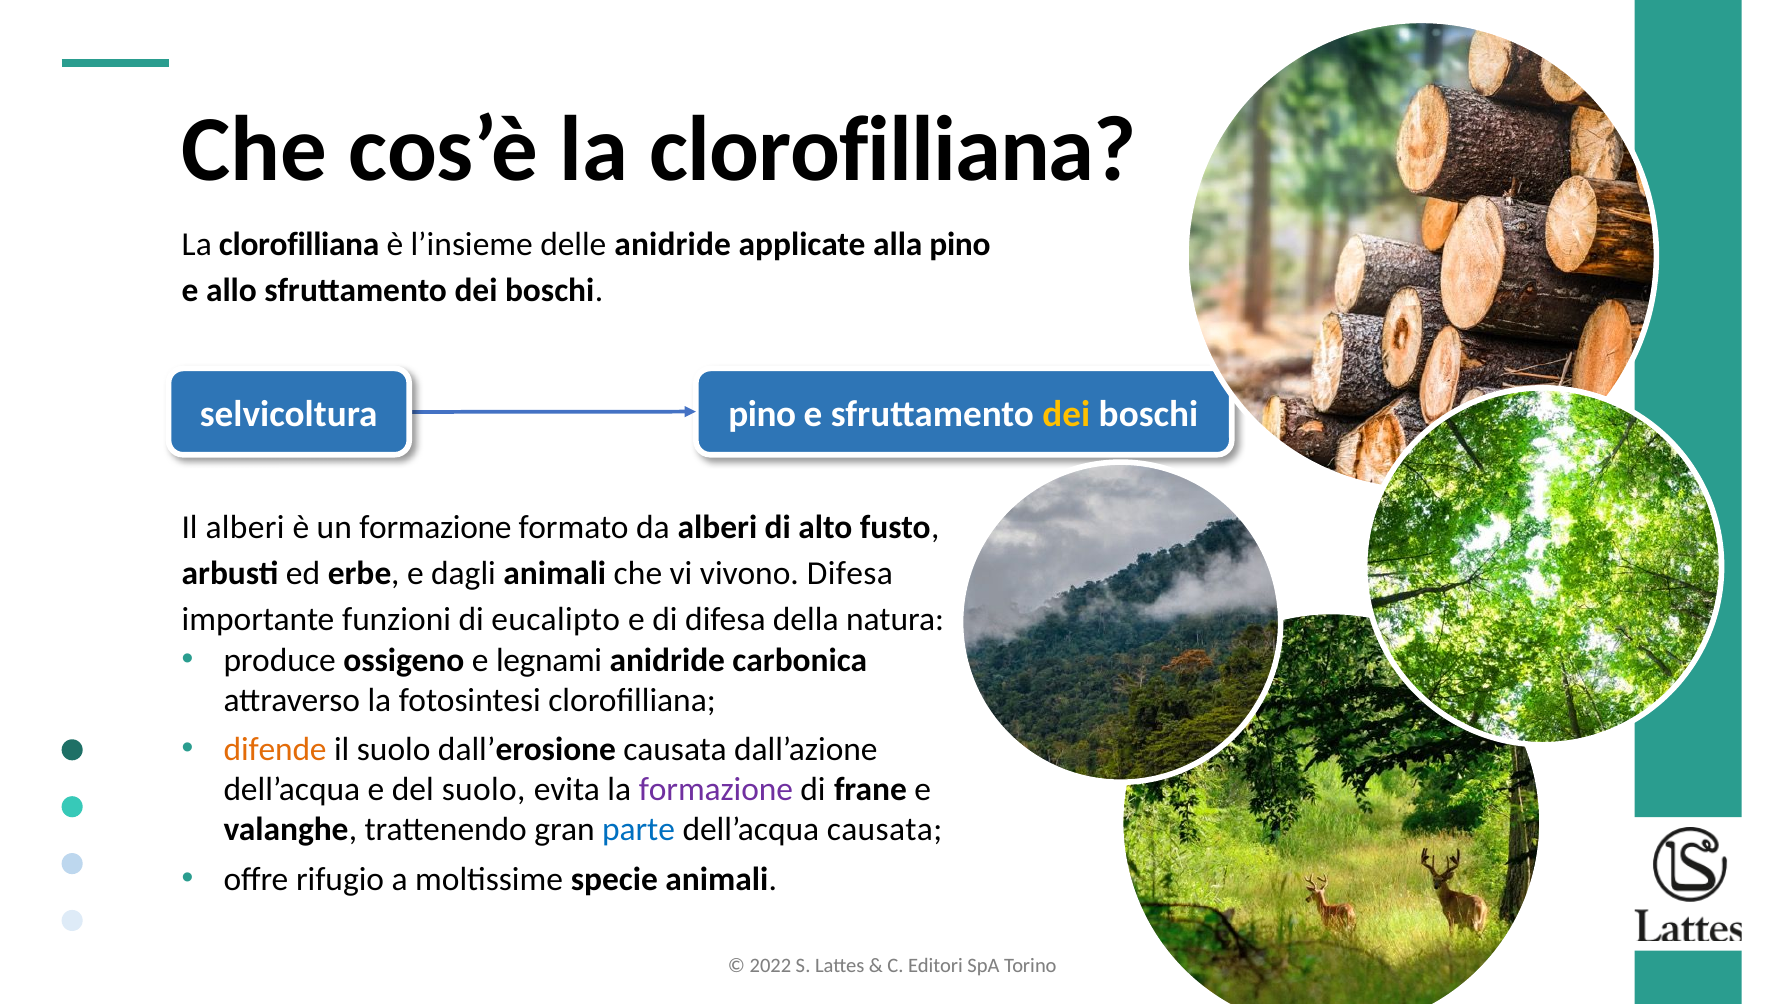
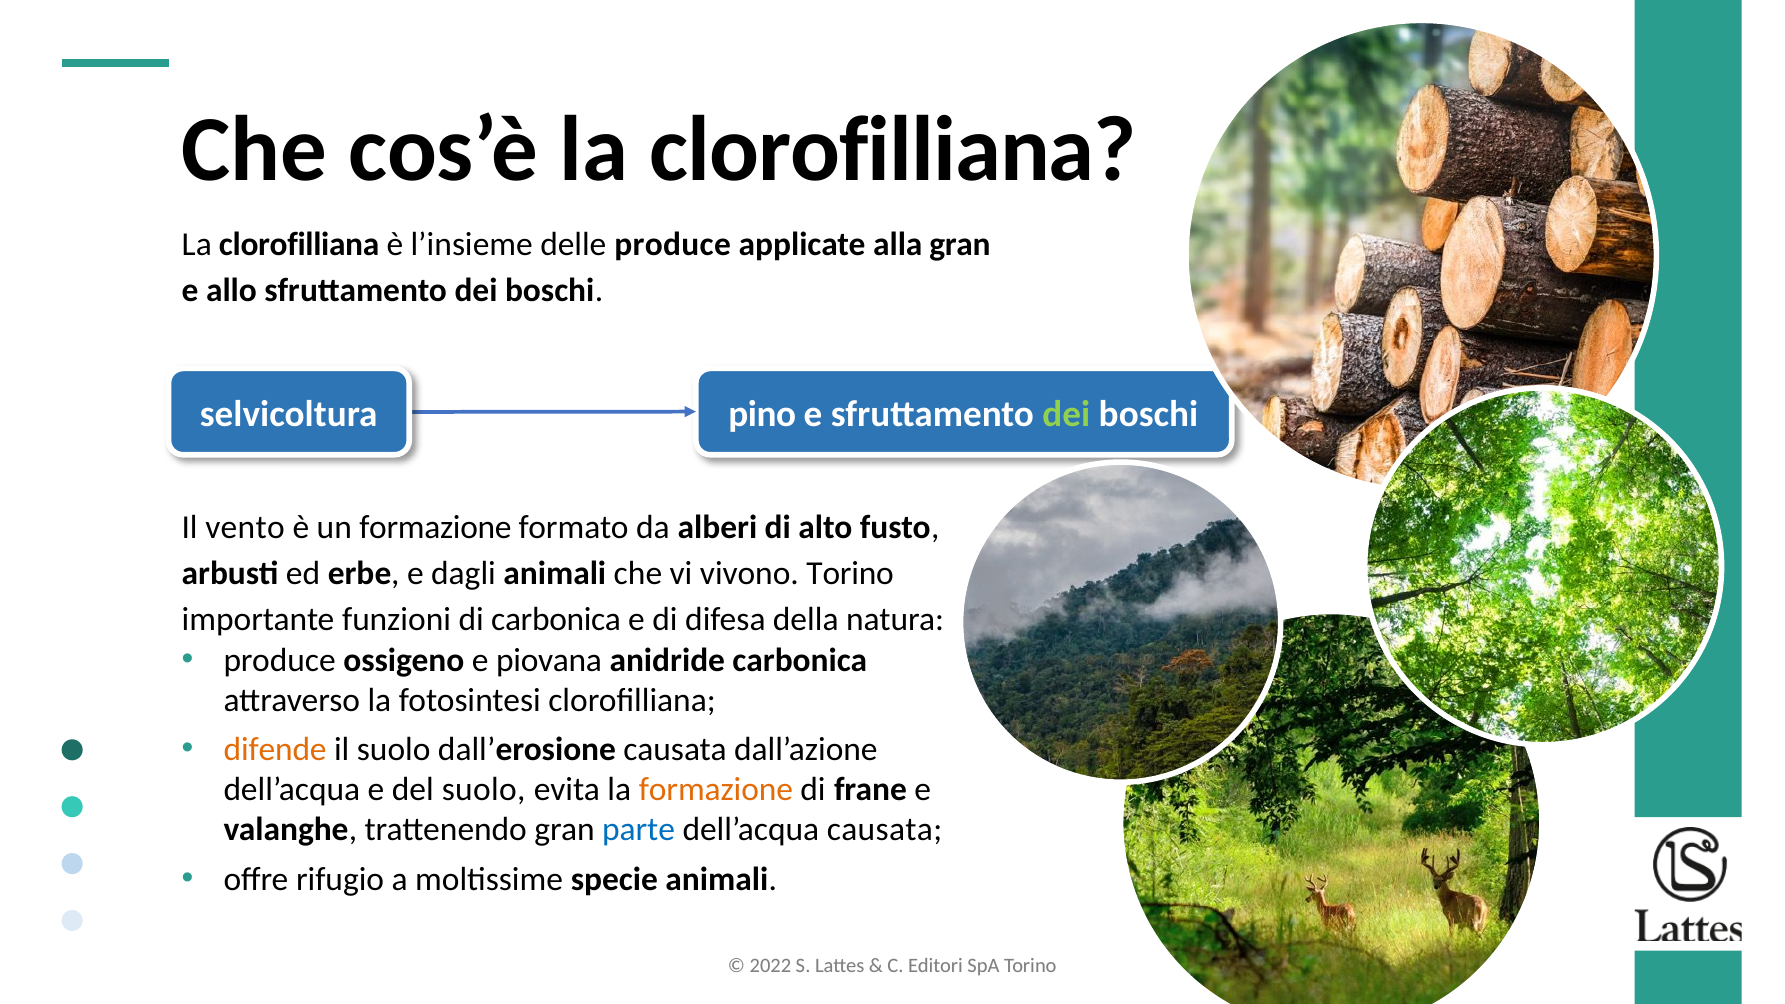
delle anidride: anidride -> produce (673, 244)
alla pino: pino -> gran (960, 244)
dei colour: yellow -> light green (1066, 414)
Il alberi: alberi -> vento (245, 528)
vivono Difesa: Difesa -> Torino (850, 574)
di eucalipto: eucalipto -> carbonica (556, 620)
legnami: legnami -> piovana (549, 660)
formazione colour: purple -> orange (716, 790)
